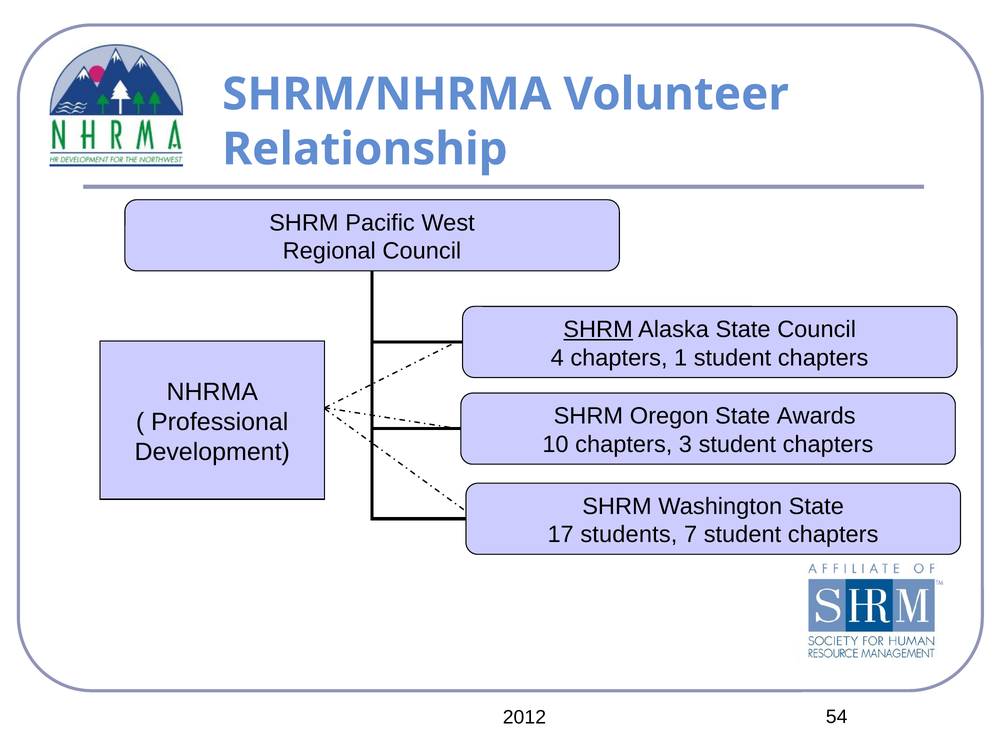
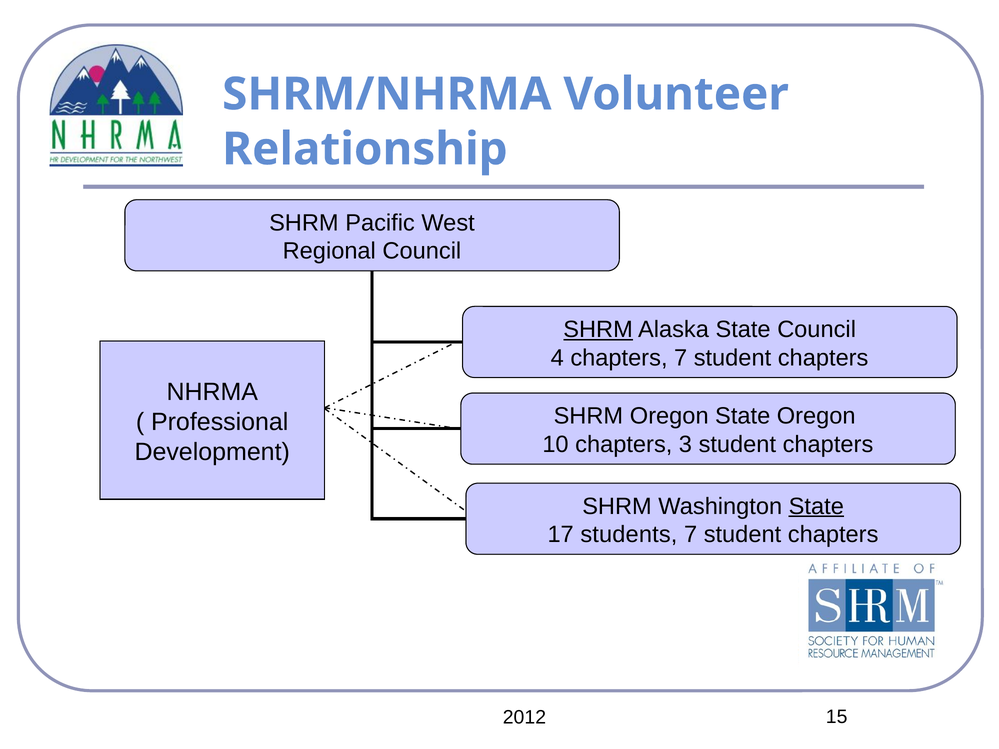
chapters 1: 1 -> 7 (681, 358)
State Awards: Awards -> Oregon (816, 416)
State underline: none -> present (816, 506)
54: 54 -> 15 (837, 717)
